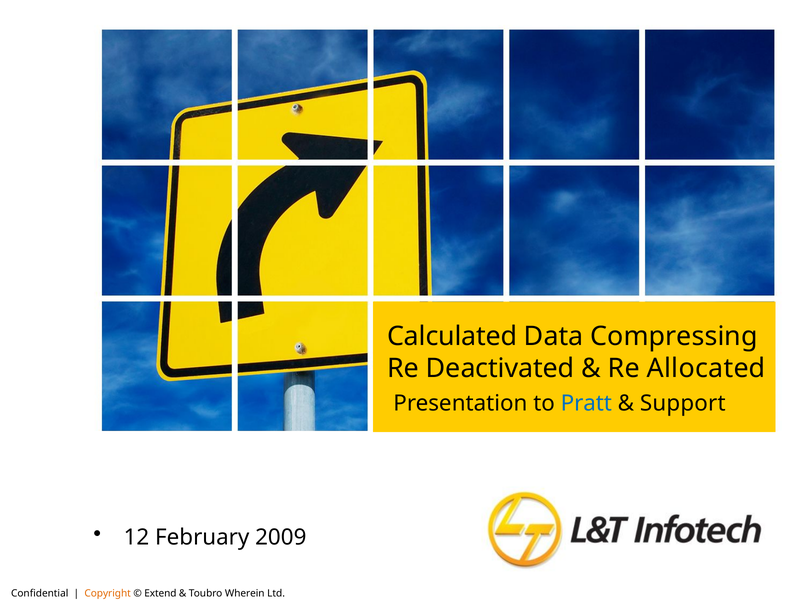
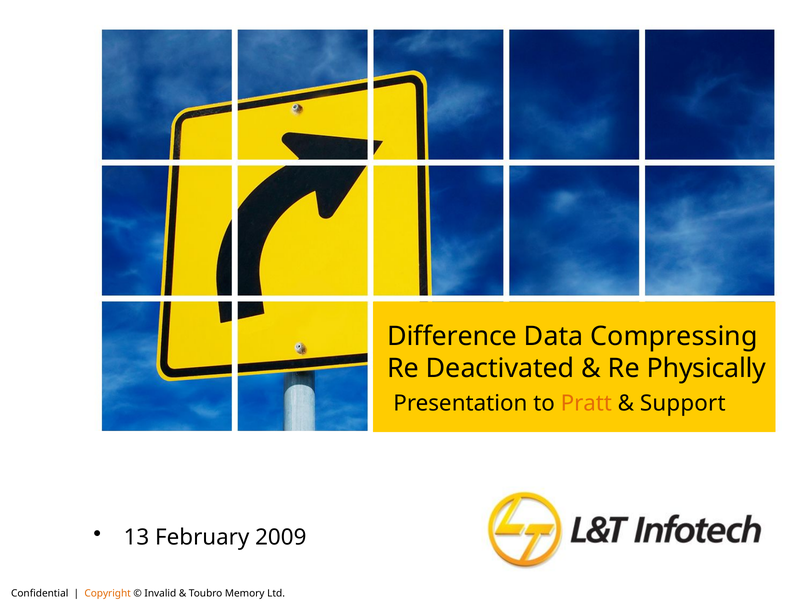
Calculated: Calculated -> Difference (452, 336)
Allocated: Allocated -> Physically (706, 368)
Pratt colour: blue -> orange (586, 403)
12: 12 -> 13 (136, 537)
Extend: Extend -> Invalid (160, 593)
Wherein: Wherein -> Memory (245, 593)
